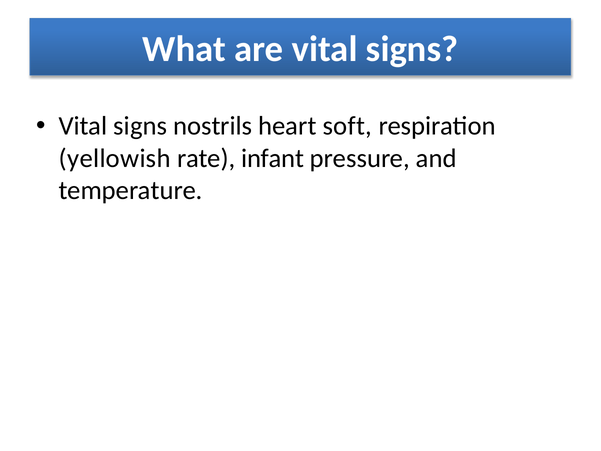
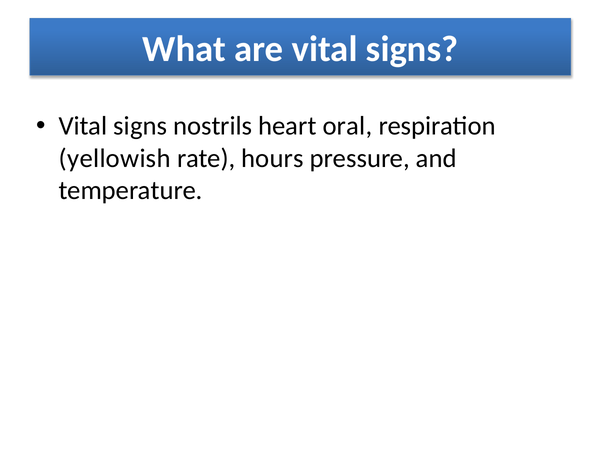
soft: soft -> oral (347, 126)
infant: infant -> hours (272, 158)
